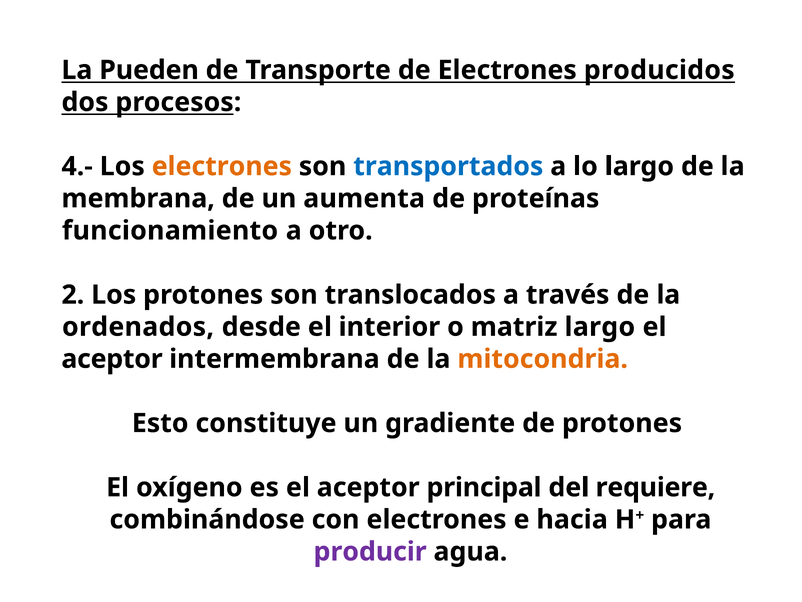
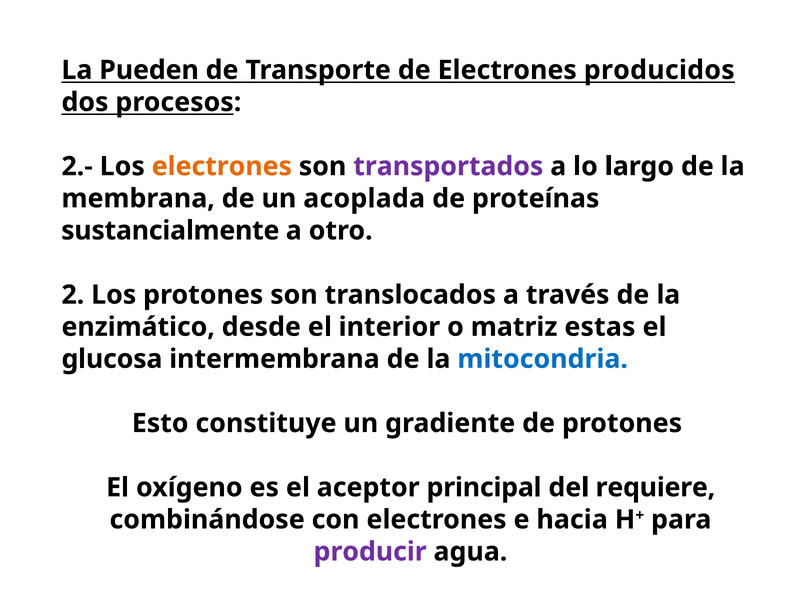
4.-: 4.- -> 2.- (77, 166)
transportados colour: blue -> purple (448, 166)
aumenta: aumenta -> acoplada (364, 198)
funcionamiento: funcionamiento -> sustancialmente (170, 230)
ordenados: ordenados -> enzimático (138, 327)
matriz largo: largo -> estas (600, 327)
aceptor: aceptor -> glucosa (112, 359)
mitocondria colour: orange -> blue (543, 359)
